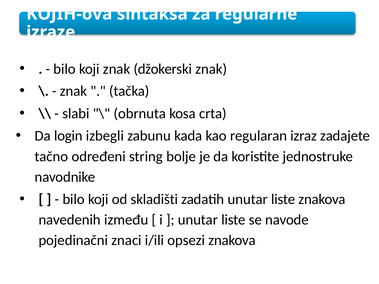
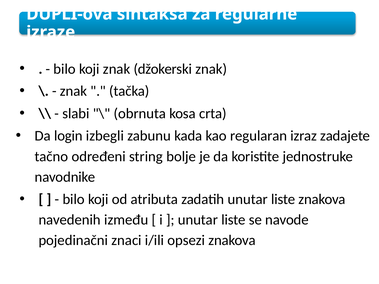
KOJIH-ova: KOJIH-ova -> DUPLI-ova (69, 14)
skladišti: skladišti -> atributa (154, 199)
